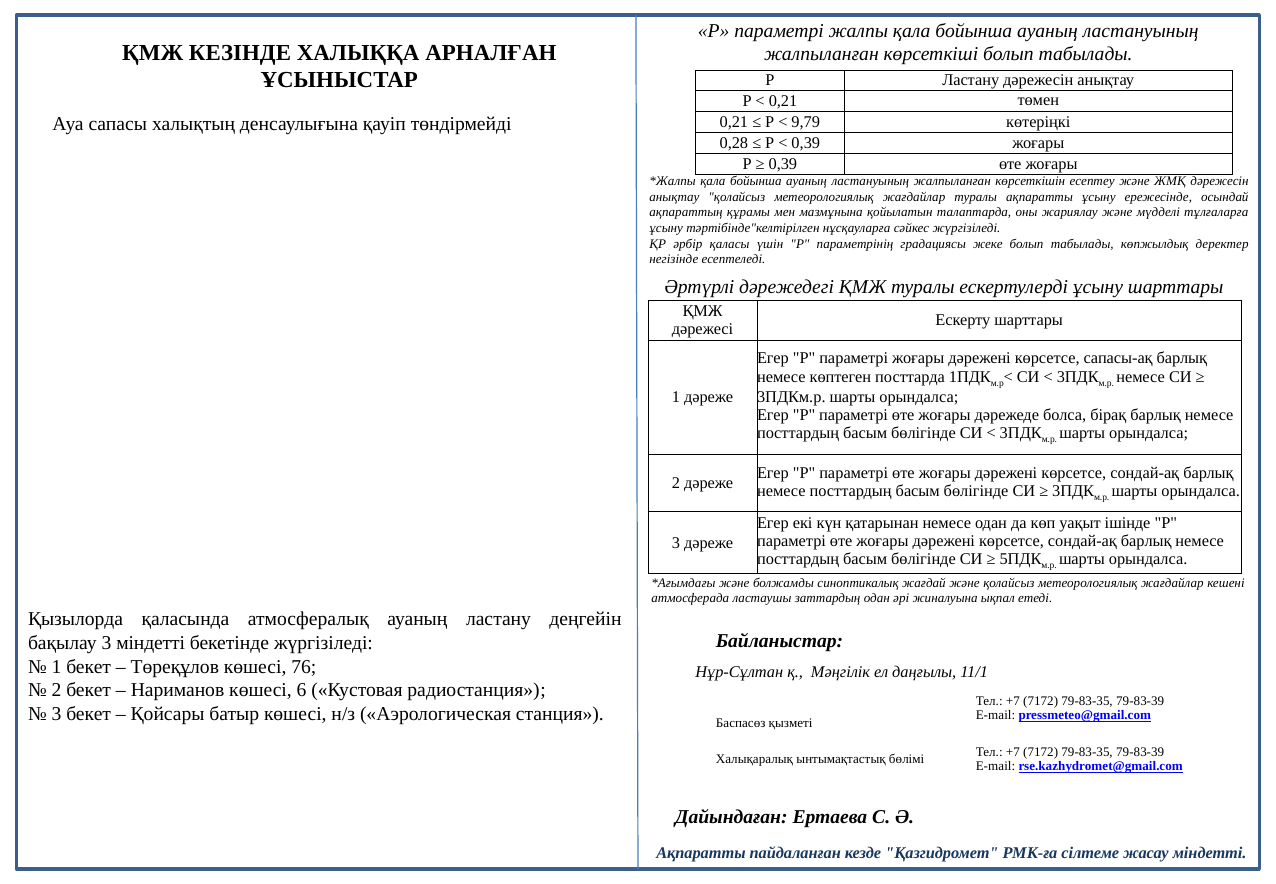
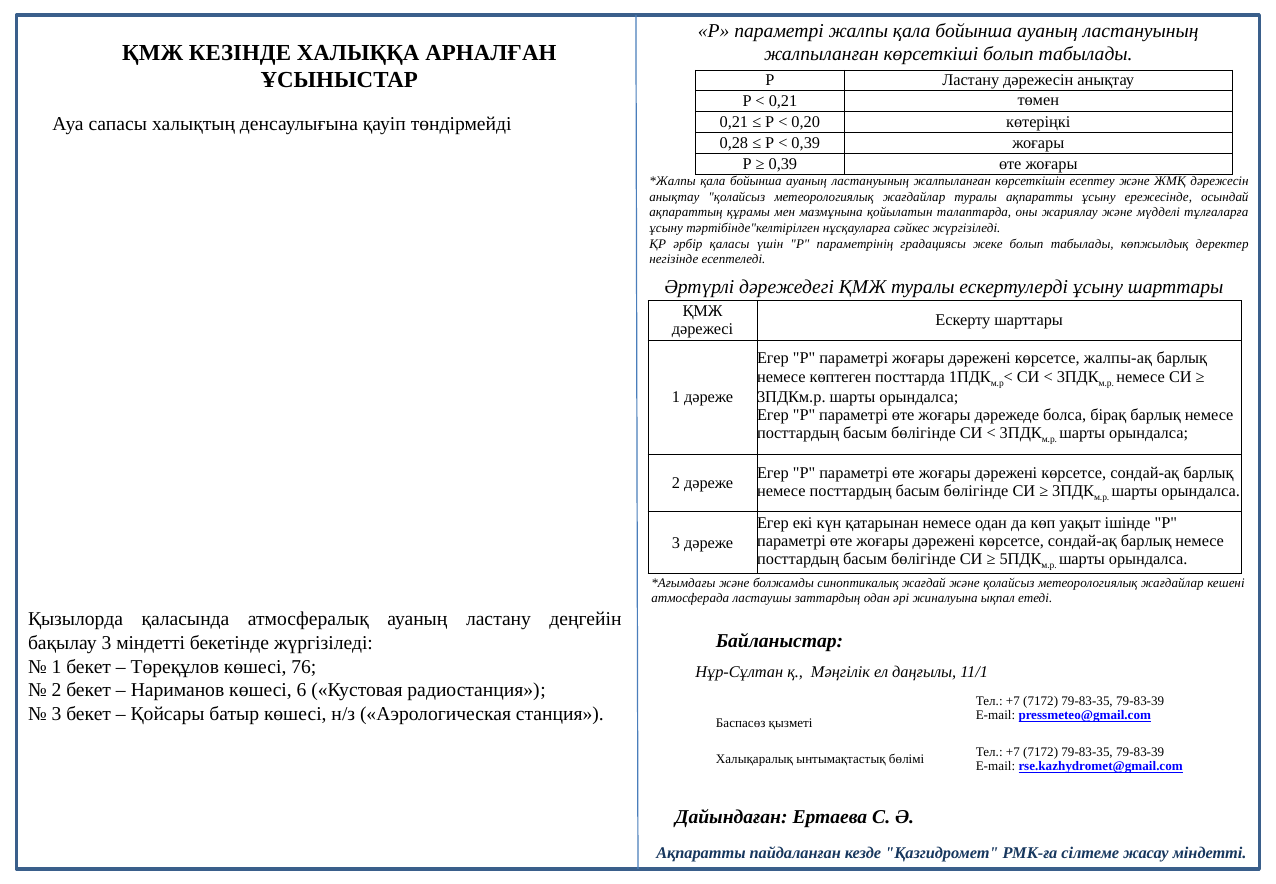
9,79: 9,79 -> 0,20 (806, 122)
сапасы-ақ: сапасы-ақ -> жалпы-ақ (1118, 358)
